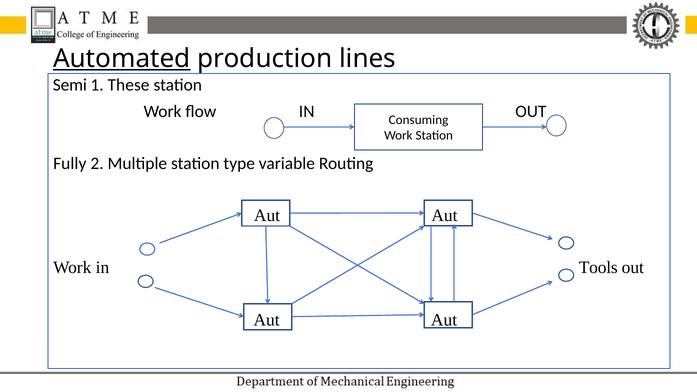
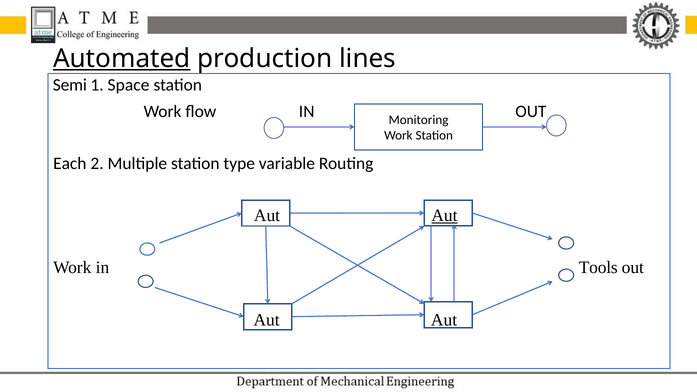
These: These -> Space (129, 85)
Consuming: Consuming -> Monitoring (419, 120)
Fully: Fully -> Each (70, 163)
Aut underline: none -> present (444, 216)
